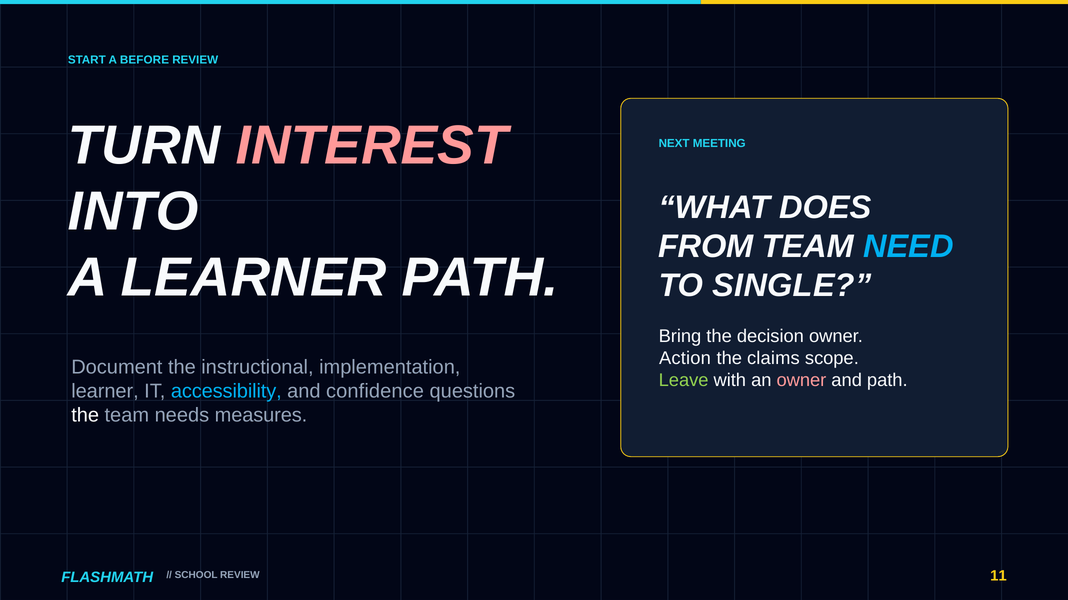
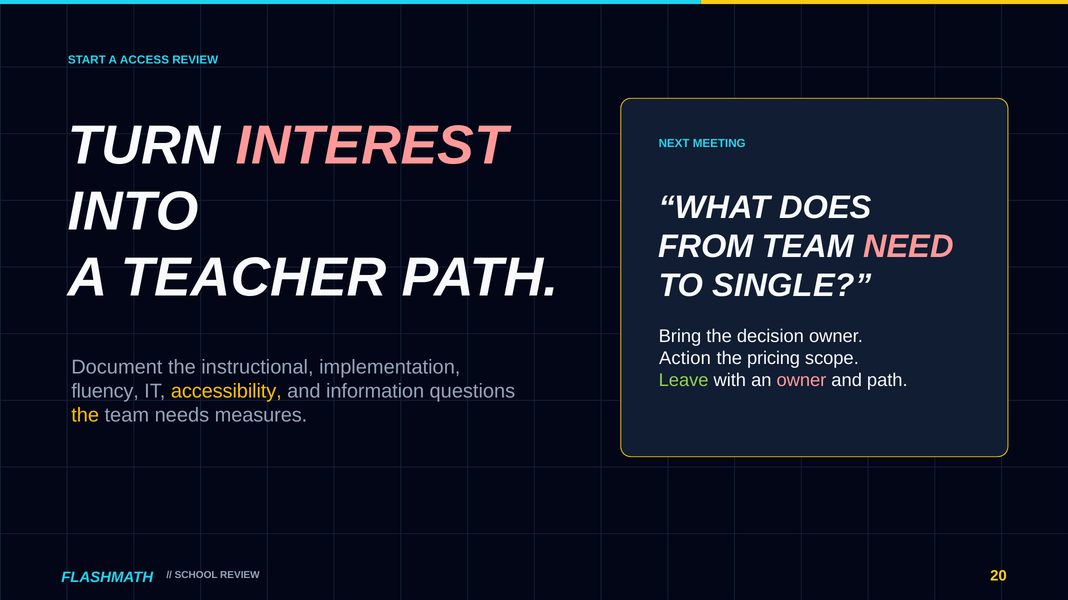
BEFORE: BEFORE -> ACCESS (144, 60)
NEED colour: light blue -> pink (908, 247)
A LEARNER: LEARNER -> TEACHER (254, 278)
claims: claims -> pricing (774, 359)
learner: learner -> fluency (105, 392)
accessibility colour: light blue -> yellow (226, 392)
confidence: confidence -> information (375, 392)
the colour: white -> yellow (85, 416)
11: 11 -> 20 (998, 576)
